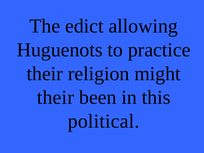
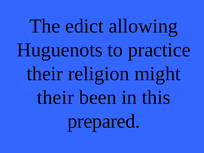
political: political -> prepared (104, 121)
